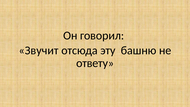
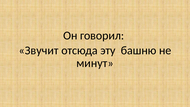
ответу: ответу -> минут (95, 63)
